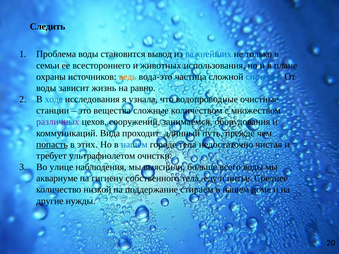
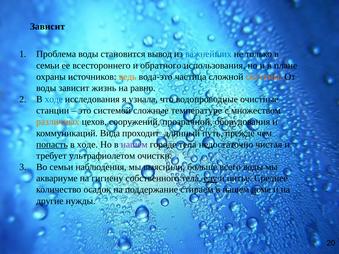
Следить: Следить -> Зависит (47, 27)
животных: животных -> обратного (161, 65)
системы colour: blue -> orange (264, 77)
вещества: вещества -> системой (112, 111)
количеством: количеством -> температуре (197, 111)
различных colour: purple -> orange (58, 122)
занимаемся: занимаемся -> прозрачной (187, 122)
этих: этих -> ходе (87, 145)
нашем colour: blue -> purple (134, 145)
Во улице: улице -> семьи (61, 167)
еду underline: none -> present (210, 179)
низкой: низкой -> осадок (97, 190)
